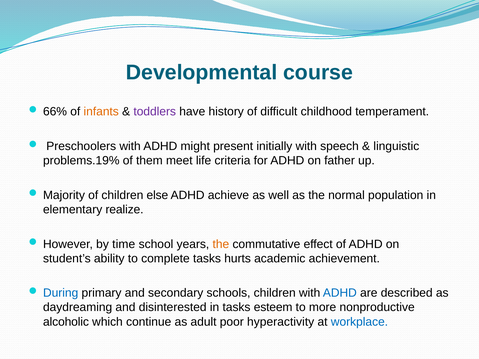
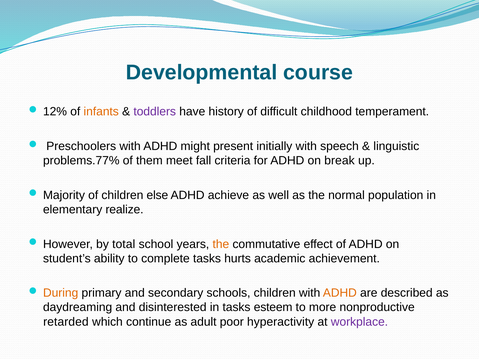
66%: 66% -> 12% (55, 112)
problems.19%: problems.19% -> problems.77% (81, 161)
life: life -> fall (204, 161)
father: father -> break (339, 161)
time: time -> total (124, 244)
During colour: blue -> orange (61, 293)
ADHD colour: blue -> orange (340, 293)
alcoholic: alcoholic -> retarded (66, 322)
workplace colour: blue -> purple (359, 322)
